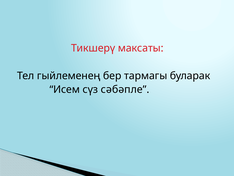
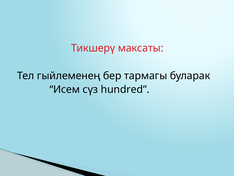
сәбәпле: сәбәпле -> hundred (125, 89)
